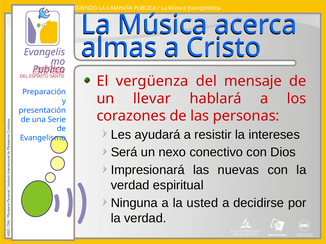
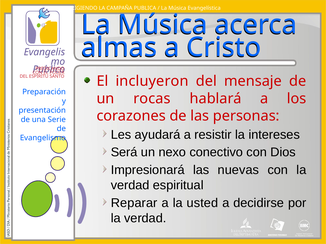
vergüenza: vergüenza -> incluyeron (152, 81)
llevar: llevar -> rocas (152, 99)
Ninguna: Ninguna -> Reparar (134, 203)
